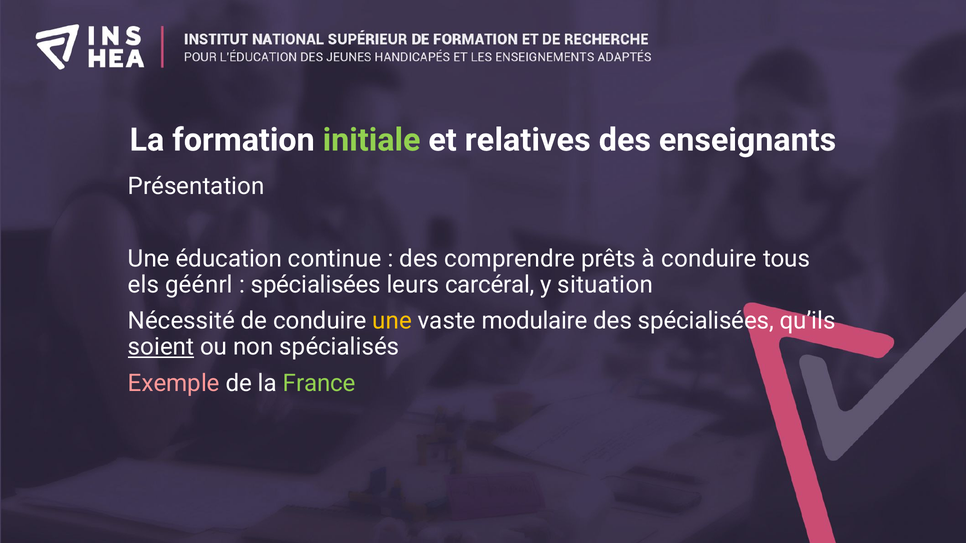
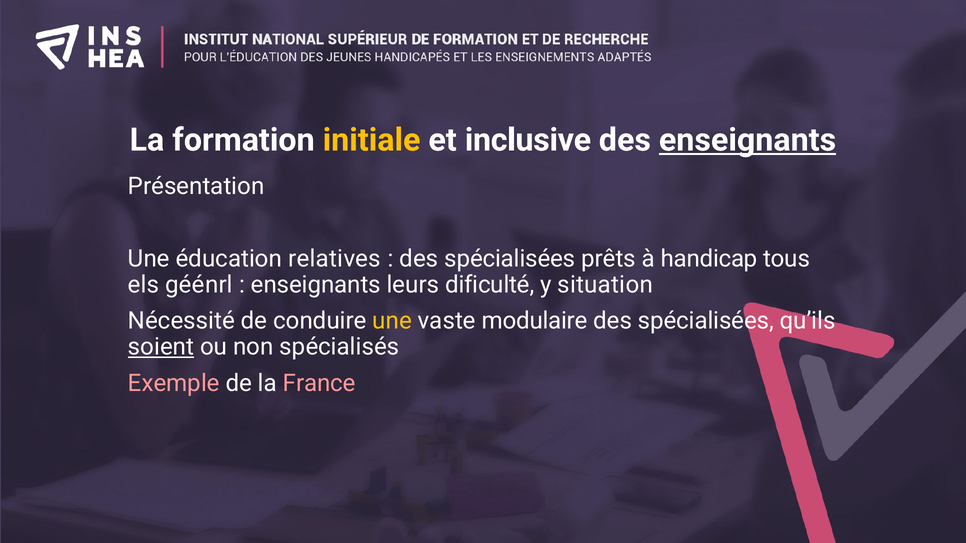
initiale colour: light green -> yellow (372, 140)
relatives: relatives -> inclusive (528, 140)
enseignants underline: none -> present (748, 140)
continue: continue -> relatives (335, 259)
comprendre: comprendre -> spécialisées (510, 259)
à conduire: conduire -> handicap (709, 259)
spécialisées: spécialisées -> enseignants (316, 285)
carcéral: carcéral -> dificulté (490, 285)
France colour: light green -> pink (319, 383)
